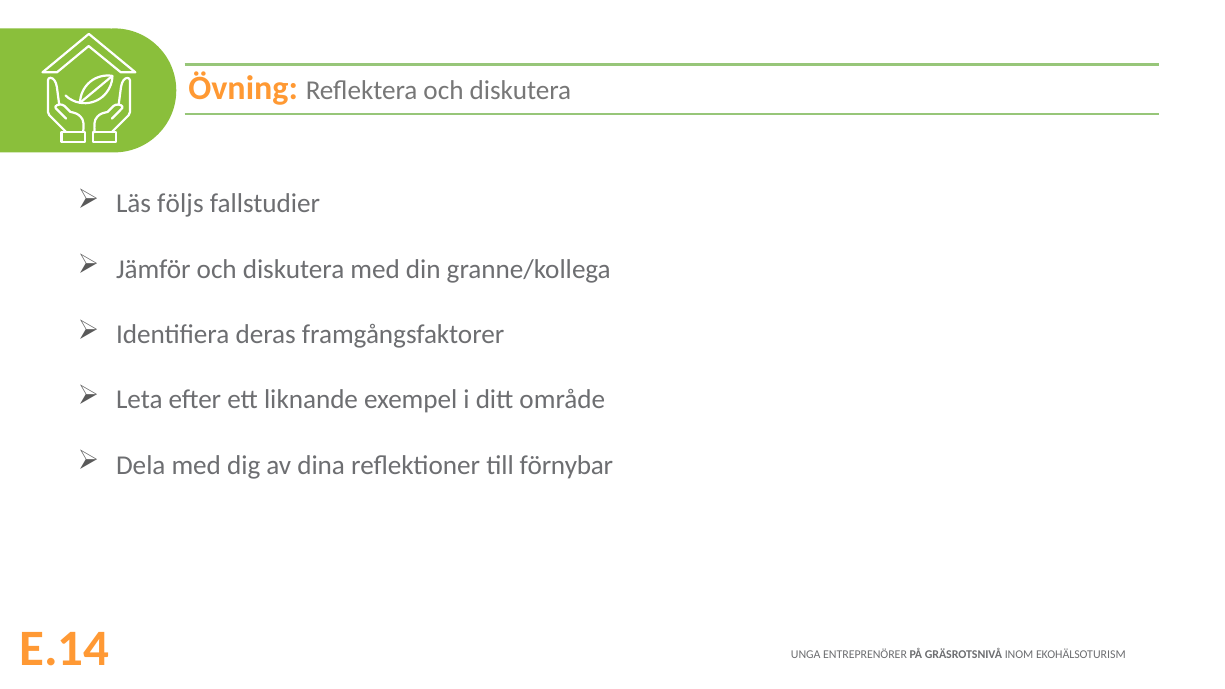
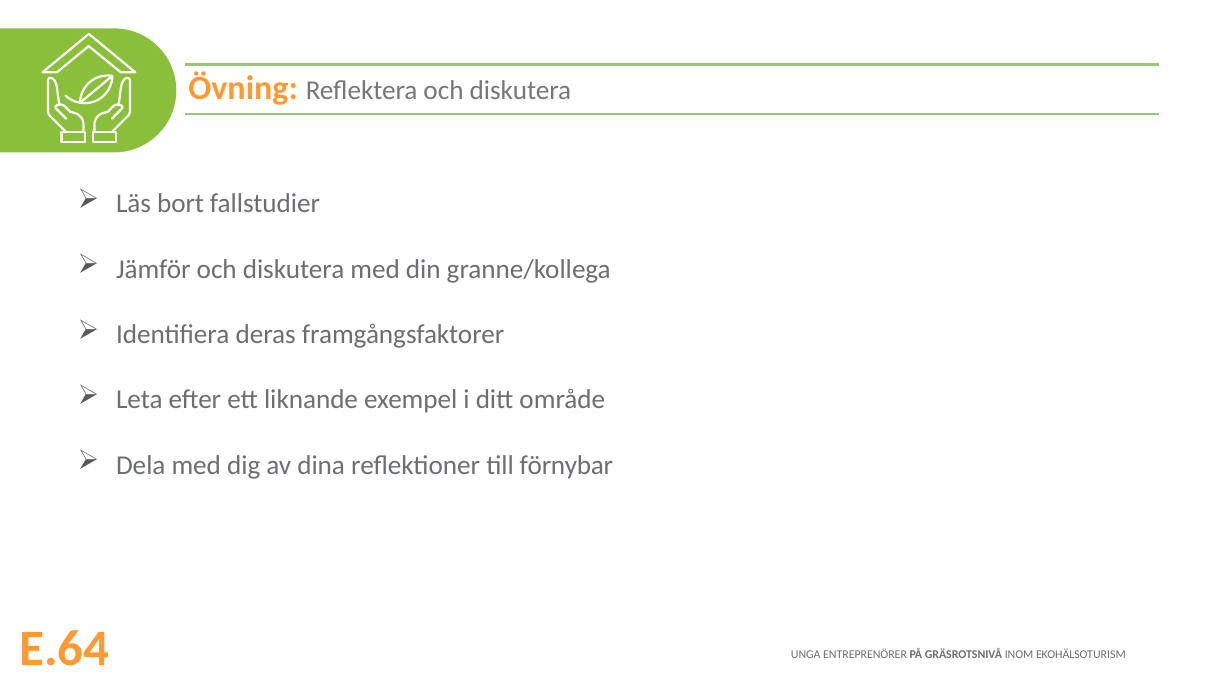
följs: följs -> bort (181, 204)
E.14: E.14 -> E.64 (64, 649)
